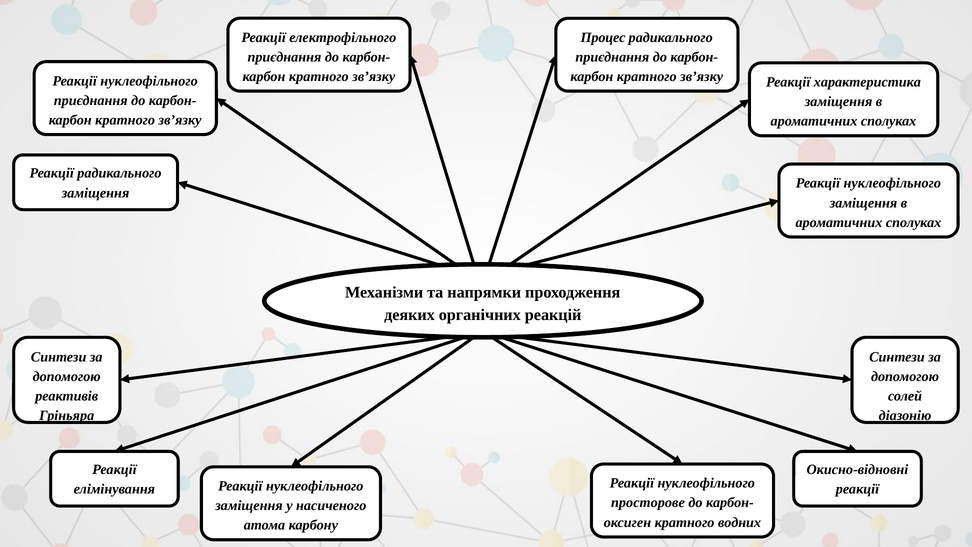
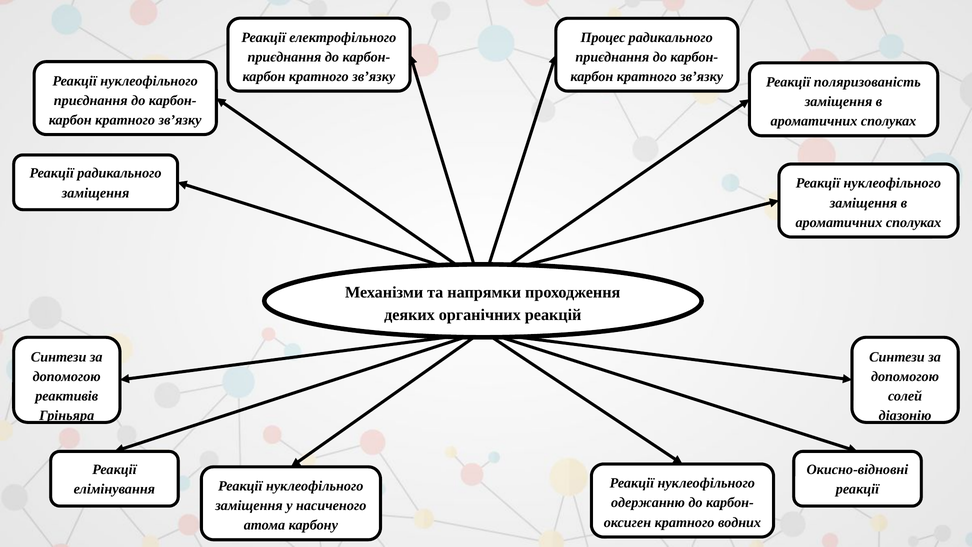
характеристика: характеристика -> поляризованість (867, 82)
просторове: просторове -> одержанню (648, 503)
